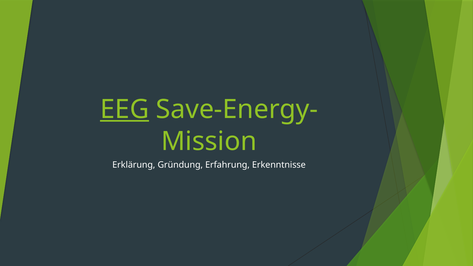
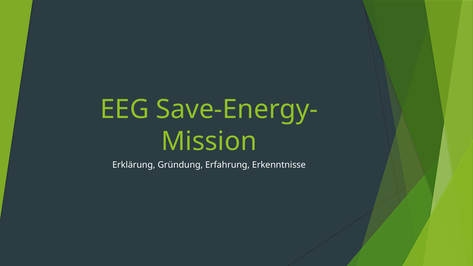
EEG underline: present -> none (125, 109)
